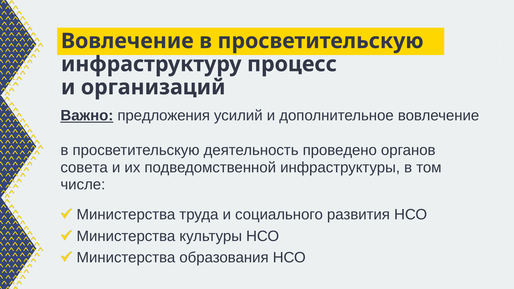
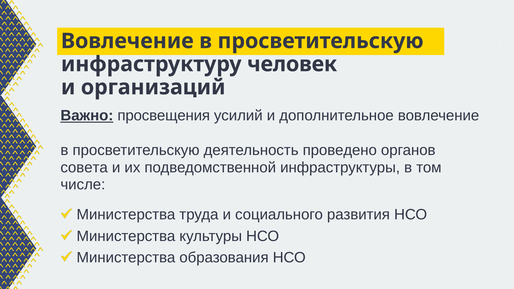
процесс: процесс -> человек (292, 64)
предложения: предложения -> просвещения (164, 116)
